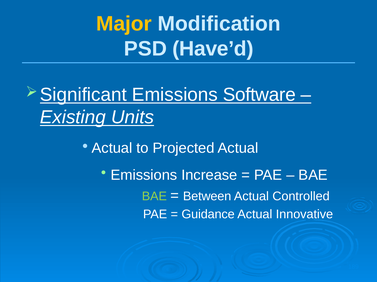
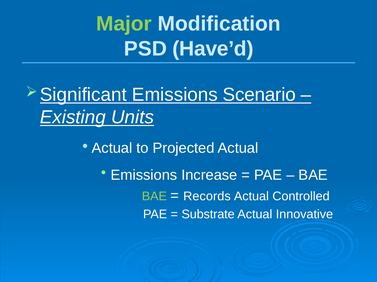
Major colour: yellow -> light green (124, 24)
Software: Software -> Scenario (259, 95)
Between: Between -> Records (207, 197)
Guidance: Guidance -> Substrate (208, 215)
